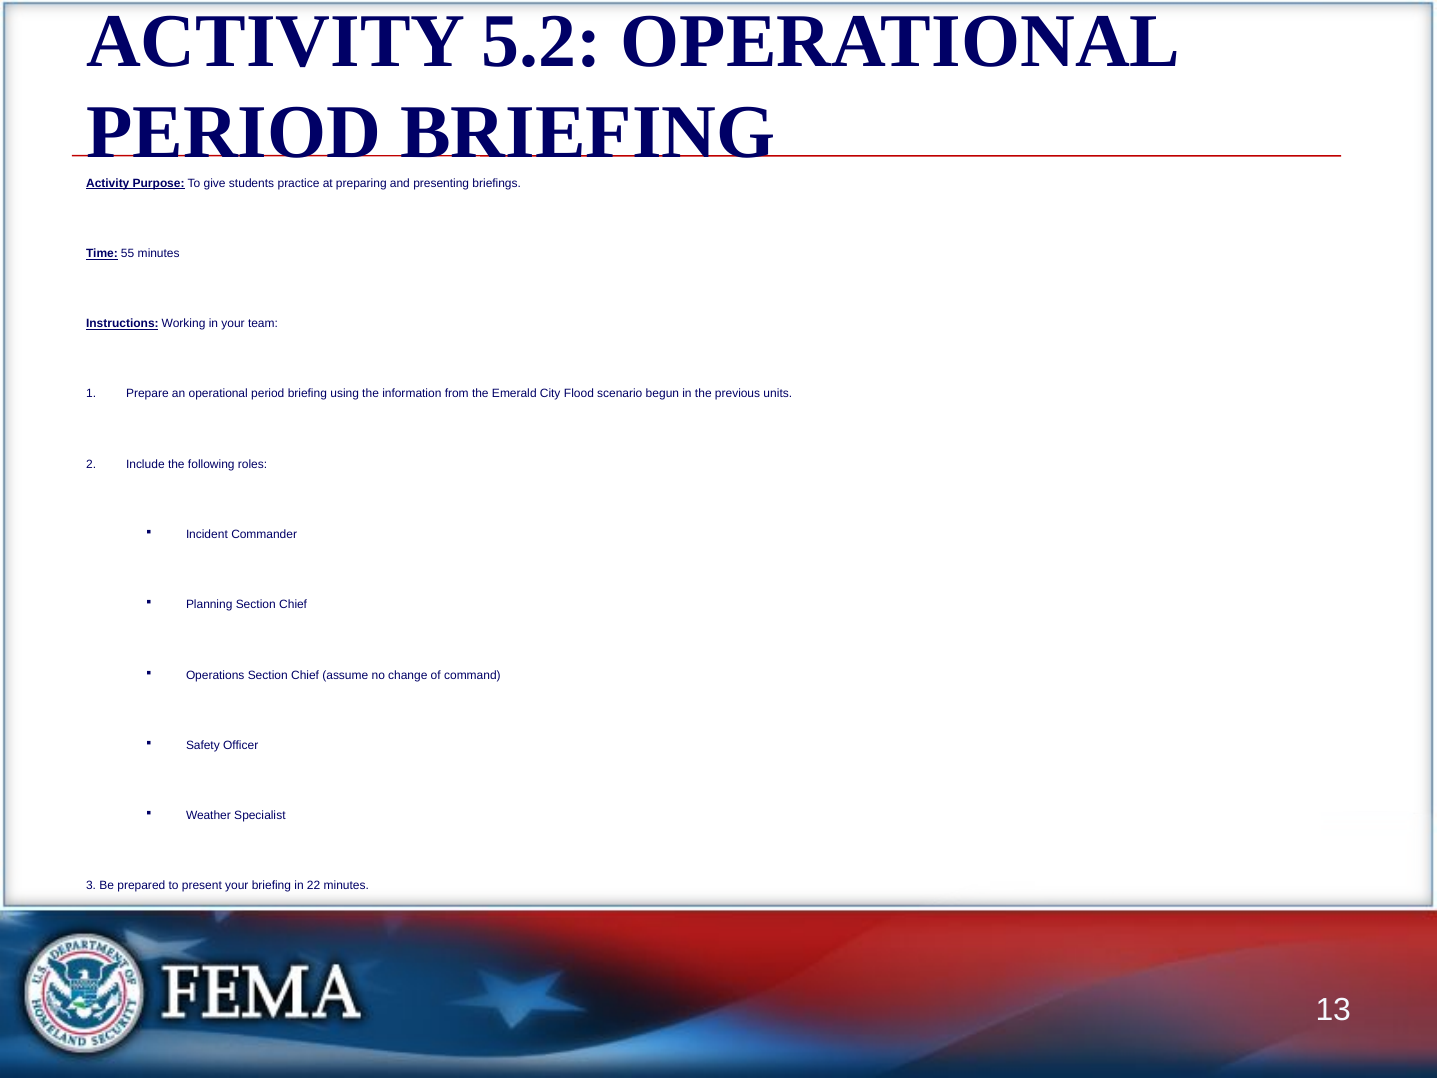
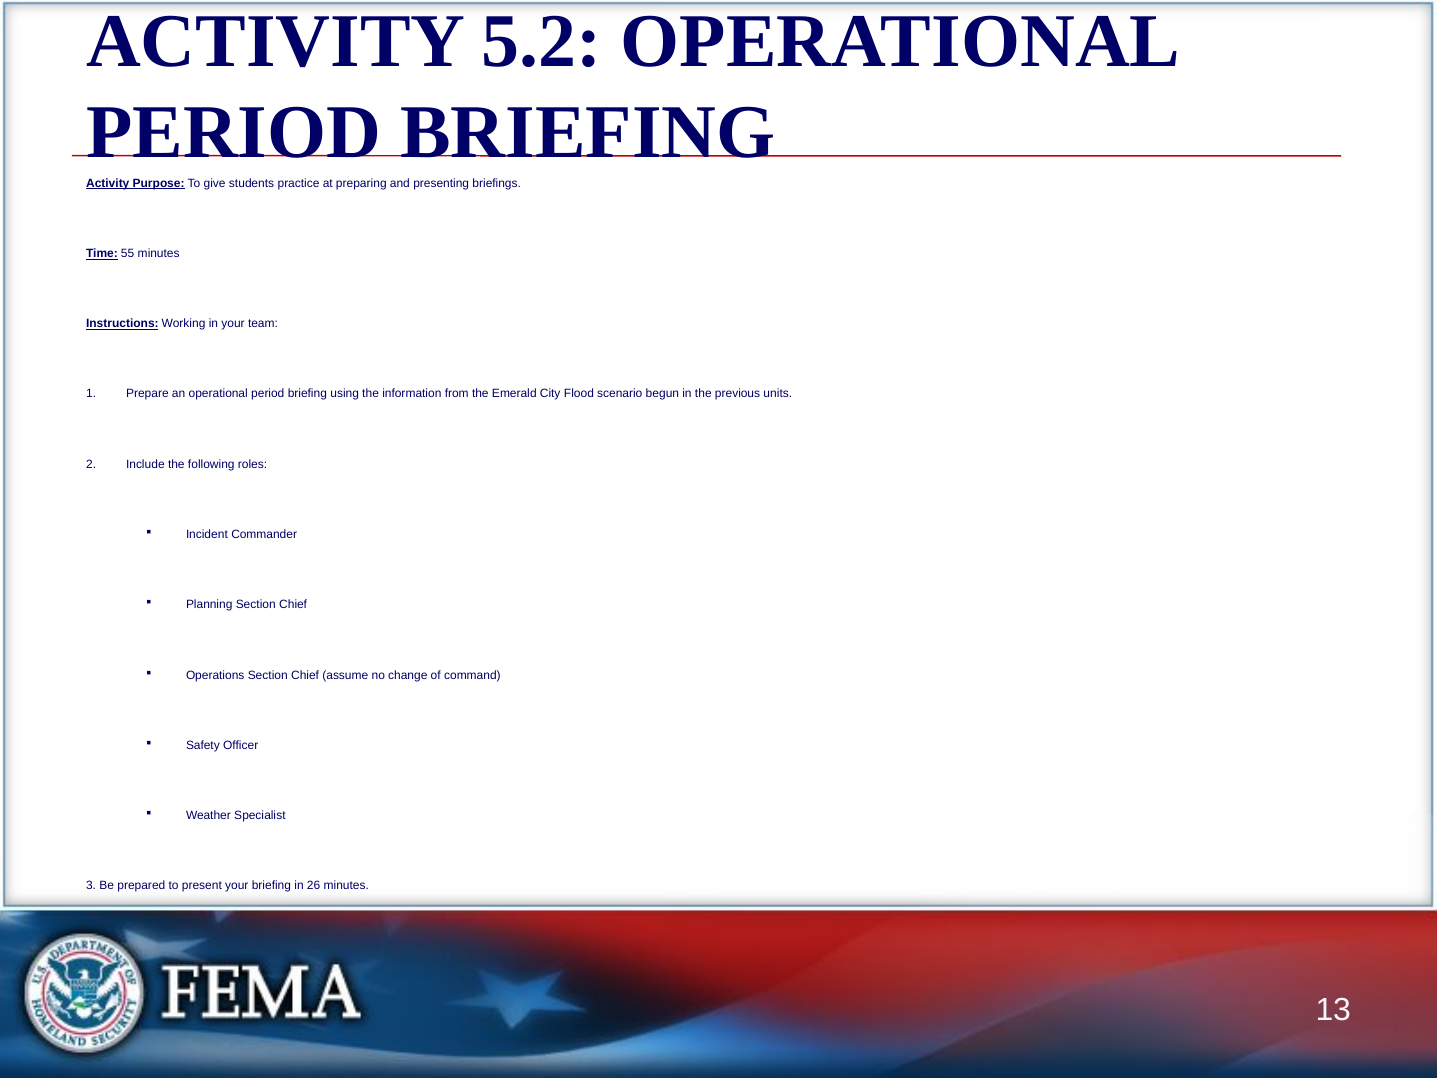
22: 22 -> 26 (314, 886)
